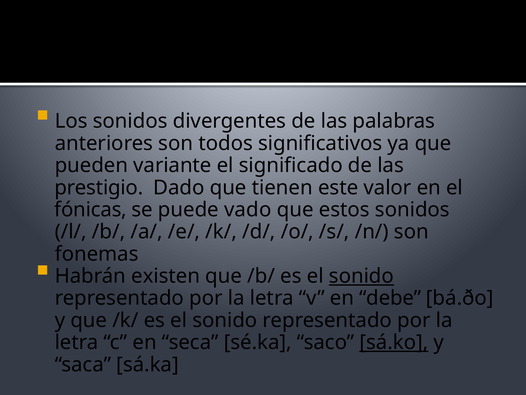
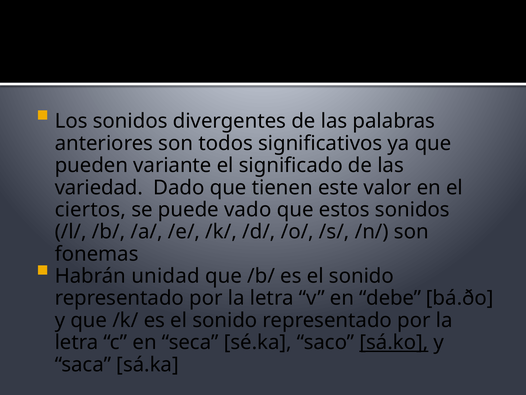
prestigio: prestigio -> variedad (99, 187)
fónicas: fónicas -> ciertos (90, 209)
existen: existen -> unidad (165, 276)
sonido underline: present -> none (361, 276)
